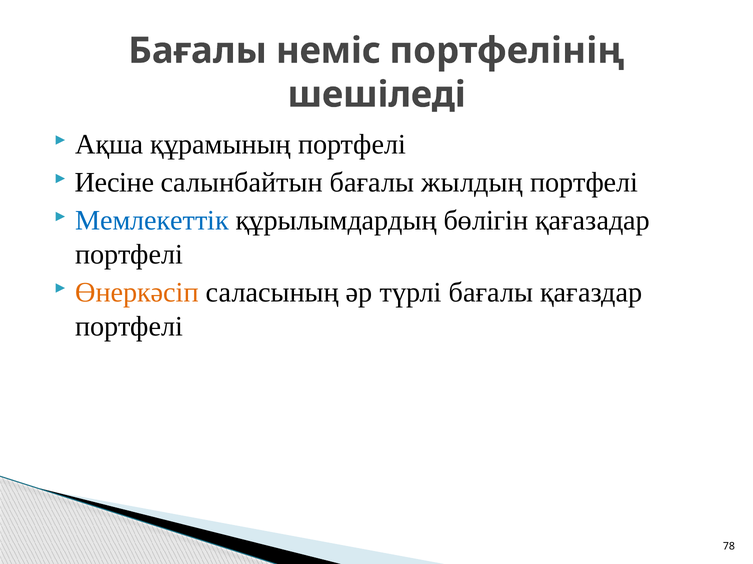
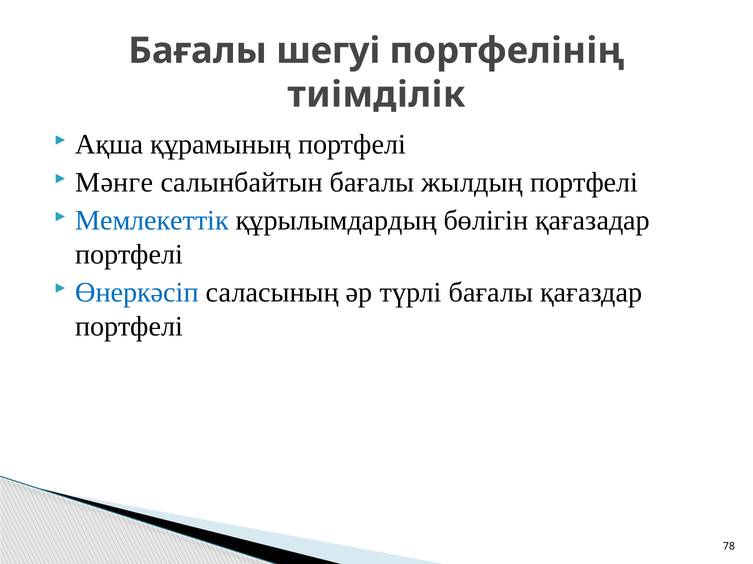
неміс: неміс -> шегуі (328, 51)
шешіледі: шешіледі -> тиімділік (376, 95)
Иесіне: Иесіне -> Мәнге (114, 183)
Өнеркәсіп colour: orange -> blue (137, 293)
